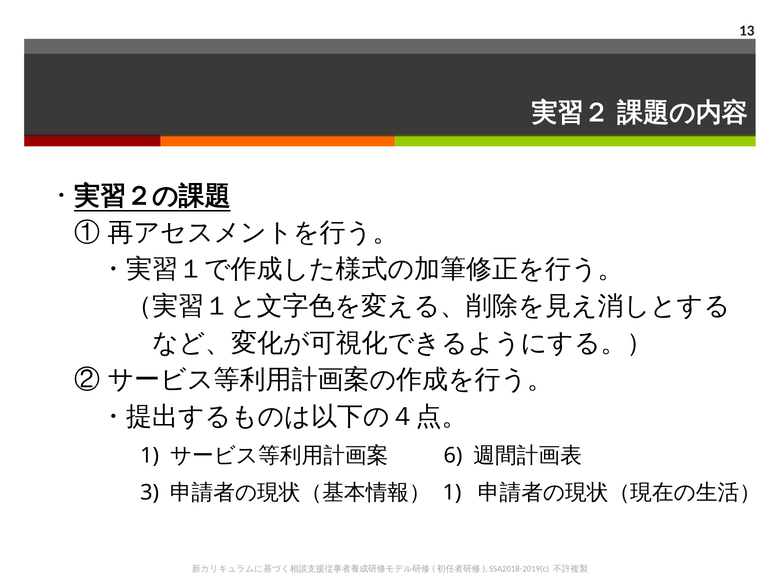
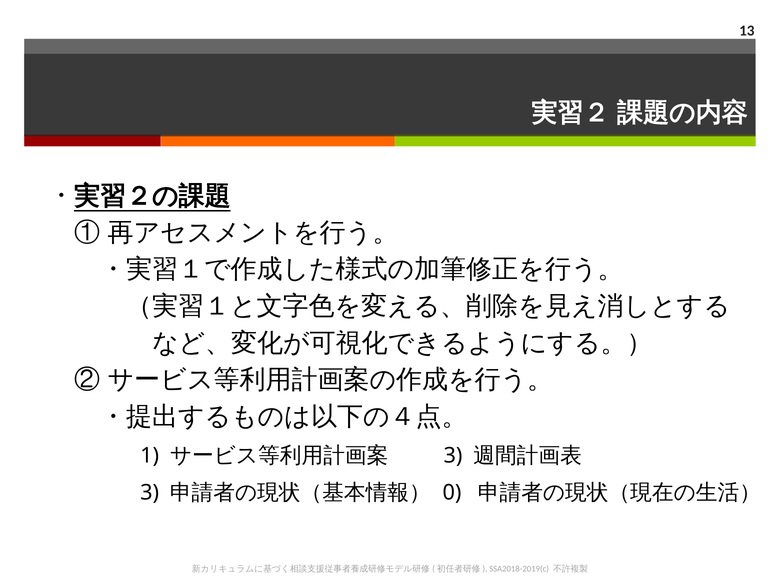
6: 6 -> 3 (453, 456)
1: 1 -> 0 (452, 493)
